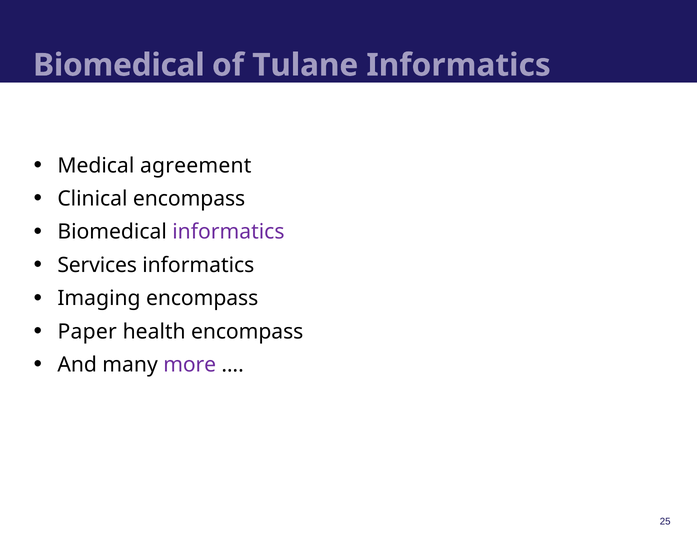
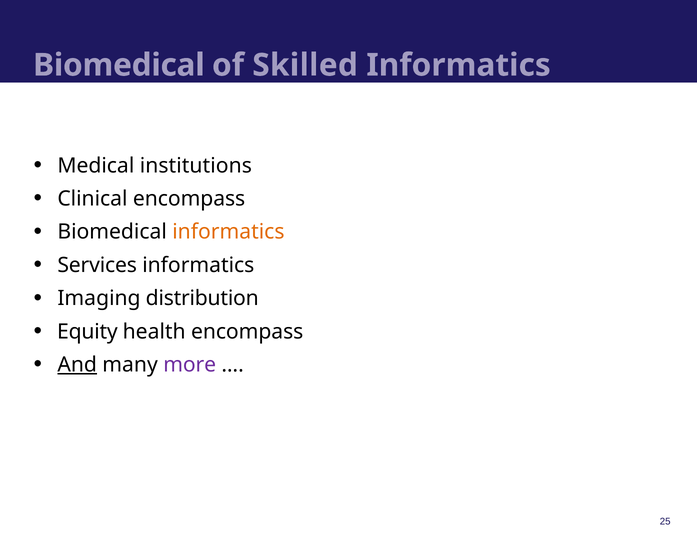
Tulane: Tulane -> Skilled (305, 65)
agreement: agreement -> institutions (196, 166)
informatics colour: purple -> orange (228, 232)
Imaging encompass: encompass -> distribution (202, 298)
Paper: Paper -> Equity (87, 331)
And underline: none -> present (77, 364)
